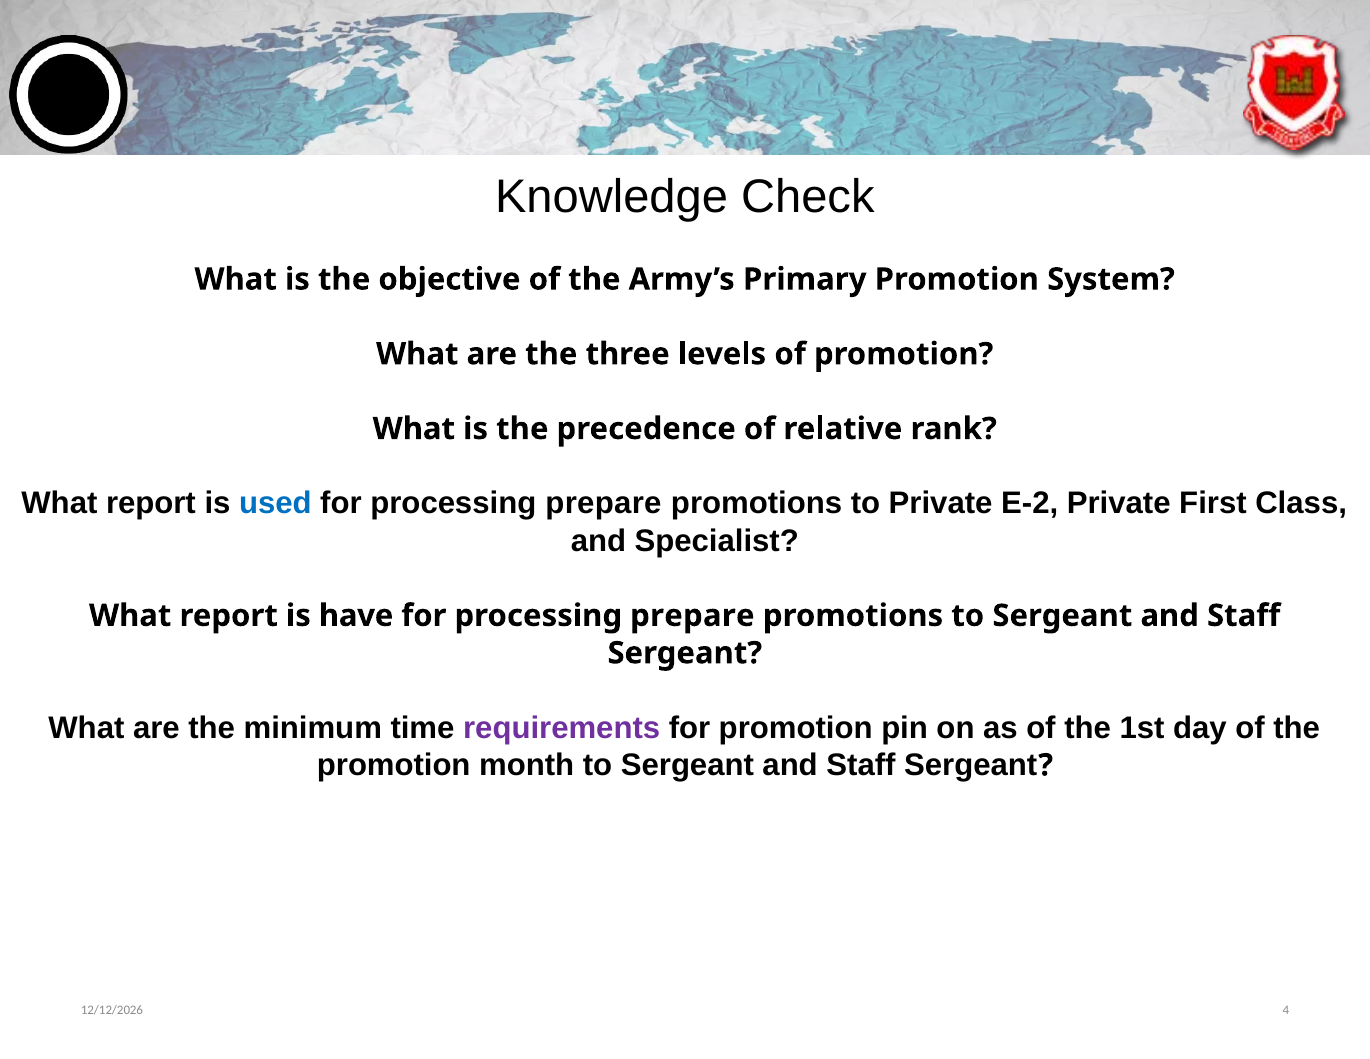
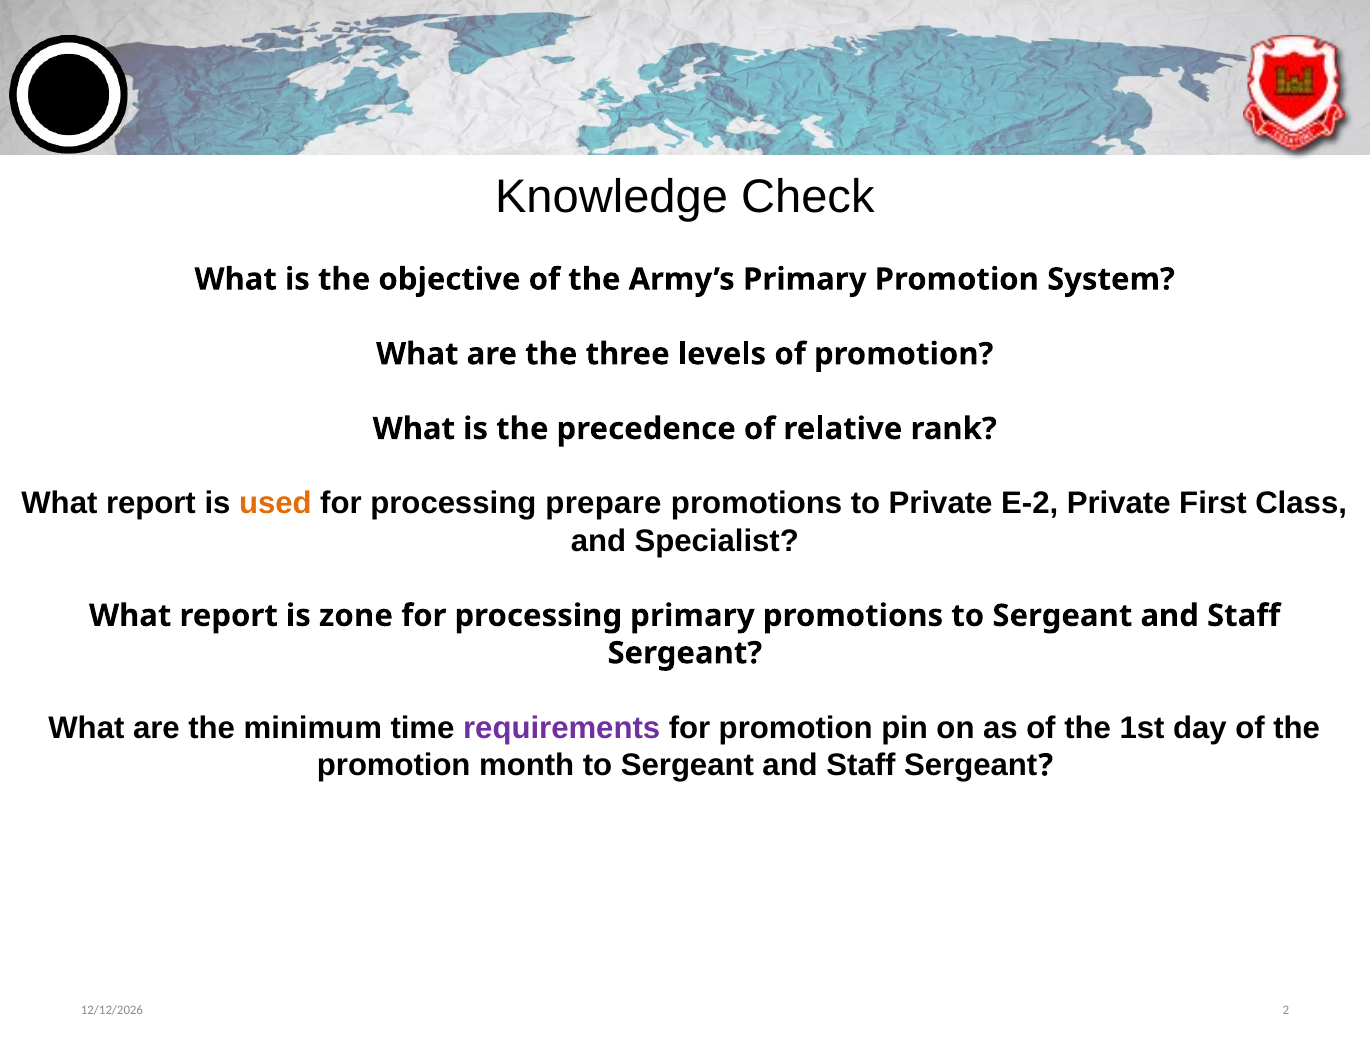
used colour: blue -> orange (275, 503)
have: have -> zone (356, 615)
prepare: prepare -> primary (692, 615)
4: 4 -> 2 (1286, 1010)
